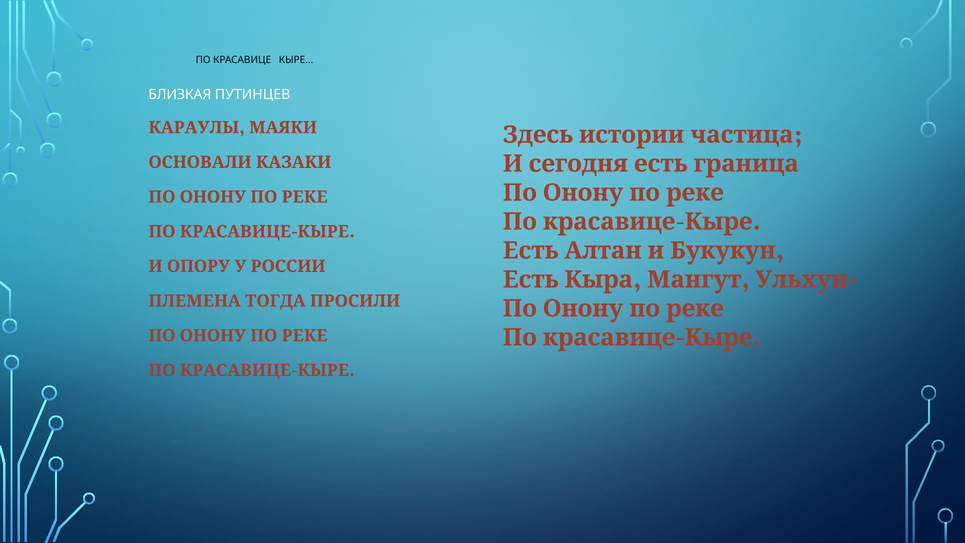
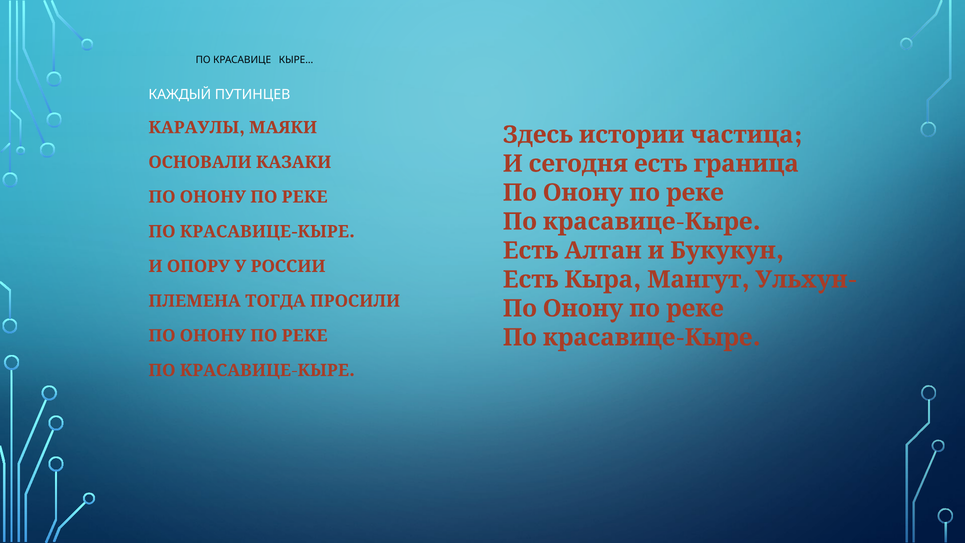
БЛИЗКАЯ: БЛИЗКАЯ -> КАЖДЫЙ (180, 94)
